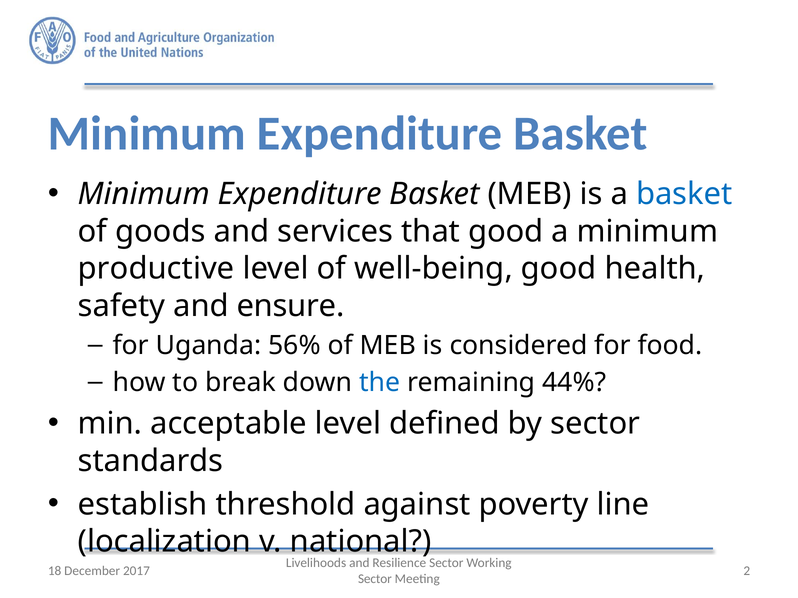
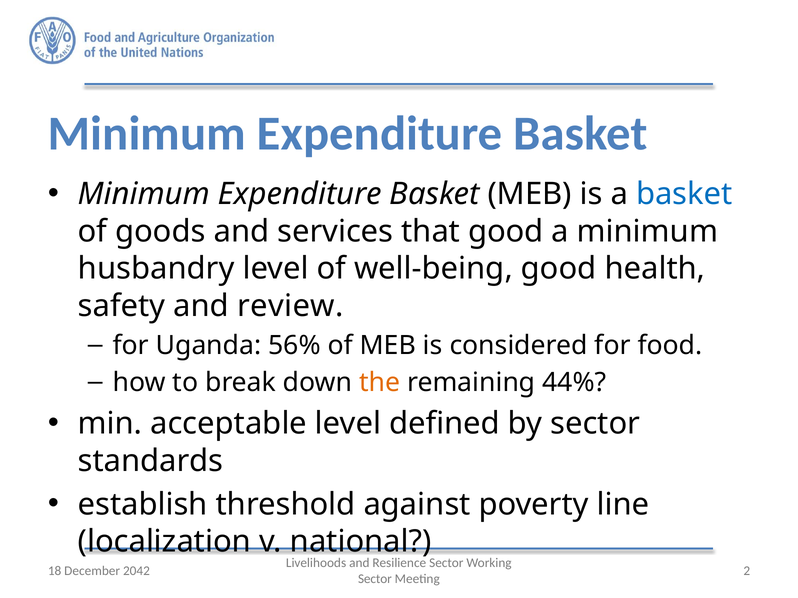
productive: productive -> husbandry (156, 269)
ensure: ensure -> review (290, 306)
the colour: blue -> orange (380, 383)
2017: 2017 -> 2042 (136, 572)
